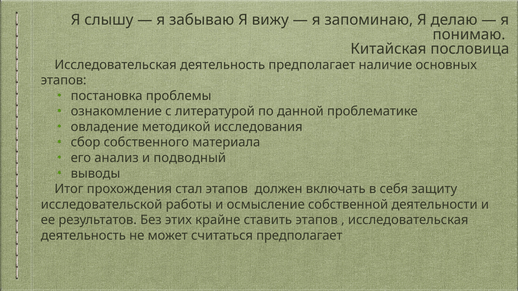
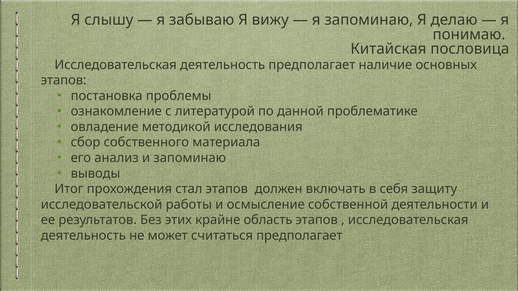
и подводный: подводный -> запоминаю (190, 158)
ставить: ставить -> область (268, 220)
